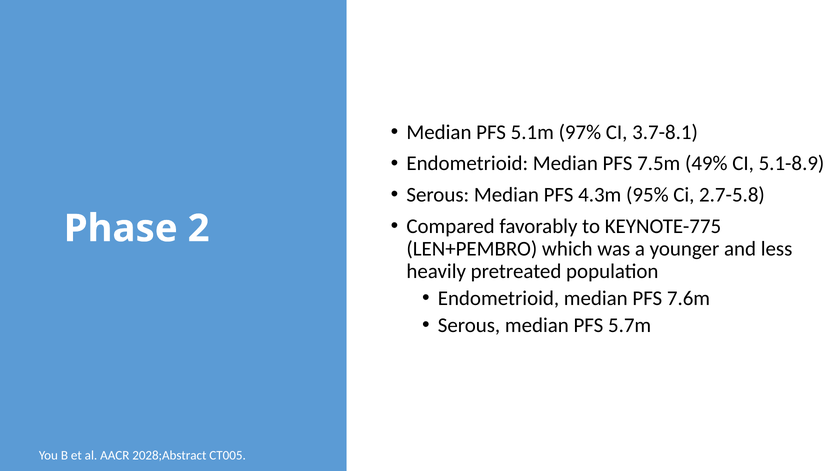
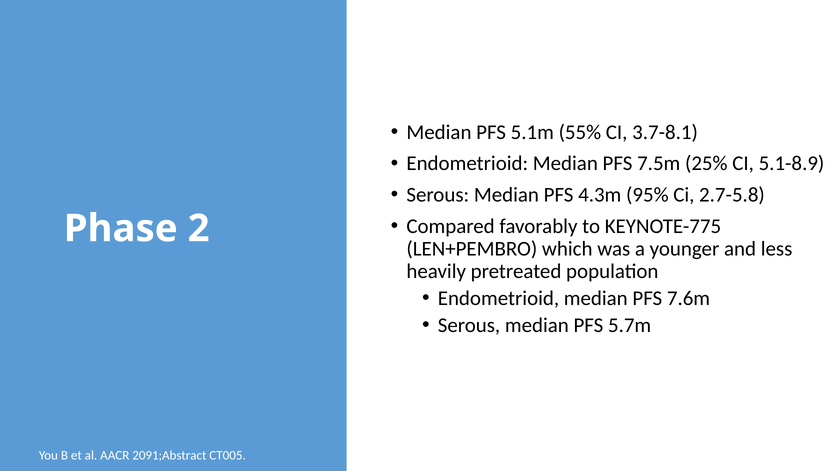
97%: 97% -> 55% (580, 132)
49%: 49% -> 25% (706, 163)
2028;Abstract: 2028;Abstract -> 2091;Abstract (169, 455)
